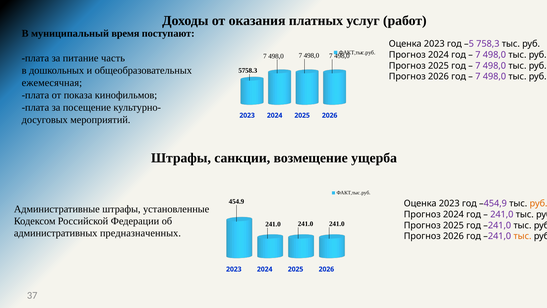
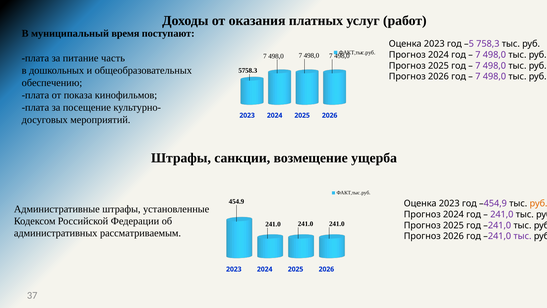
ежемесячная: ежемесячная -> обеспечению (52, 83)
предназначенных: предназначенных -> рассматриваемым (141, 233)
тыс colour: orange -> purple (523, 236)
